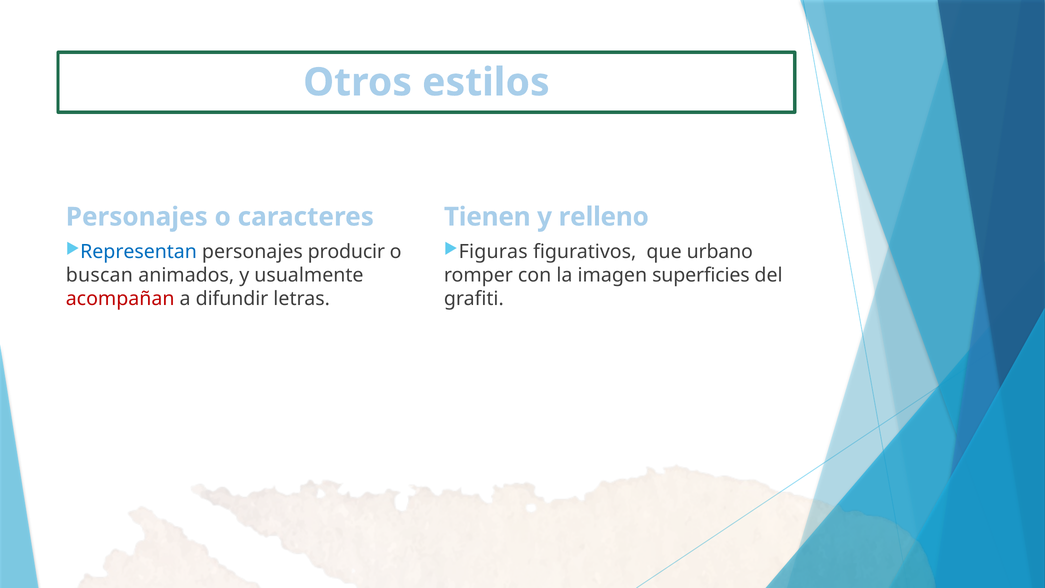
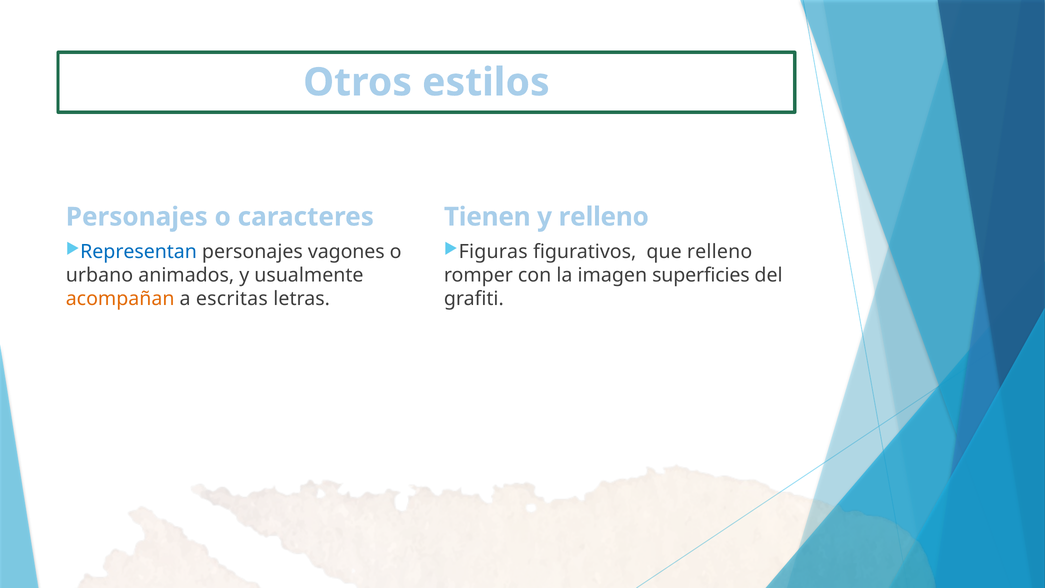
producir: producir -> vagones (346, 252)
que urbano: urbano -> relleno (720, 252)
buscan: buscan -> urbano (99, 275)
acompañan colour: red -> orange (120, 299)
difundir: difundir -> escritas (232, 299)
